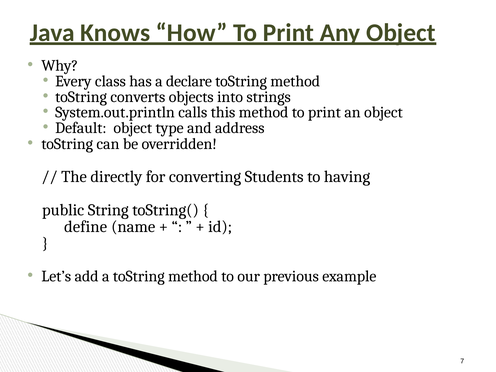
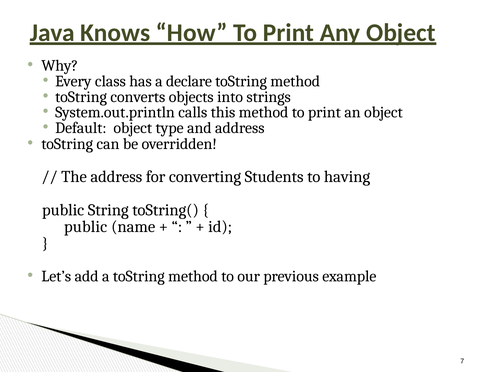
The directly: directly -> address (116, 177)
define: define -> public (86, 227)
